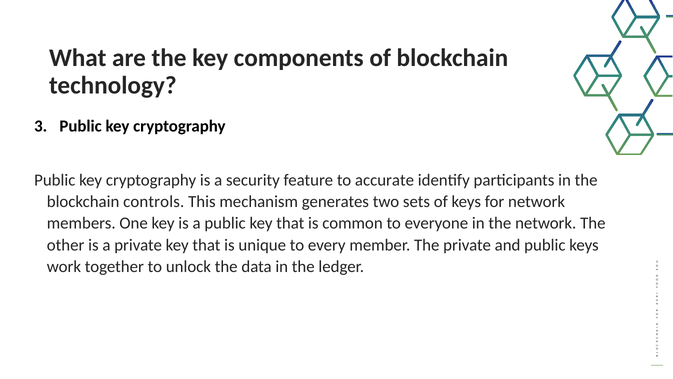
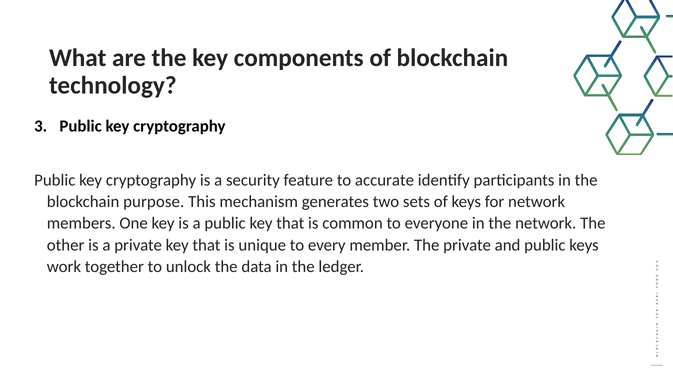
controls: controls -> purpose (154, 202)
